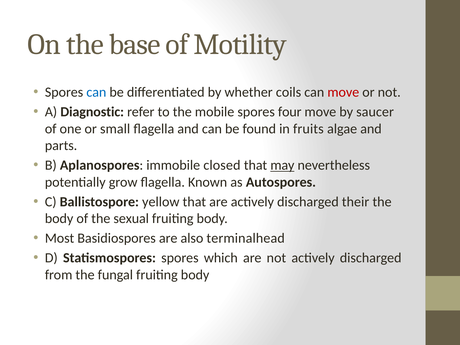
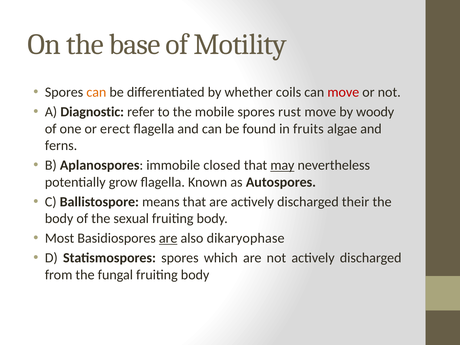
can colour: blue -> orange (96, 92)
four: four -> rust (290, 112)
saucer: saucer -> woody (375, 112)
small: small -> erect (115, 129)
parts: parts -> ferns (61, 146)
yellow: yellow -> means (161, 202)
are underline: none -> present (168, 238)
terminalhead: terminalhead -> dikaryophase (246, 238)
